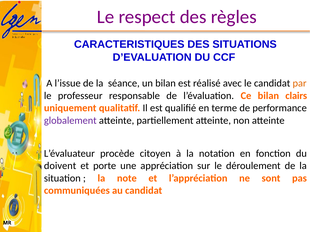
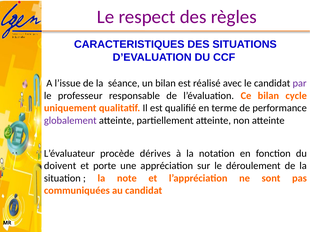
par colour: orange -> purple (300, 84)
clairs: clairs -> cycle (296, 96)
citoyen: citoyen -> dérives (155, 154)
